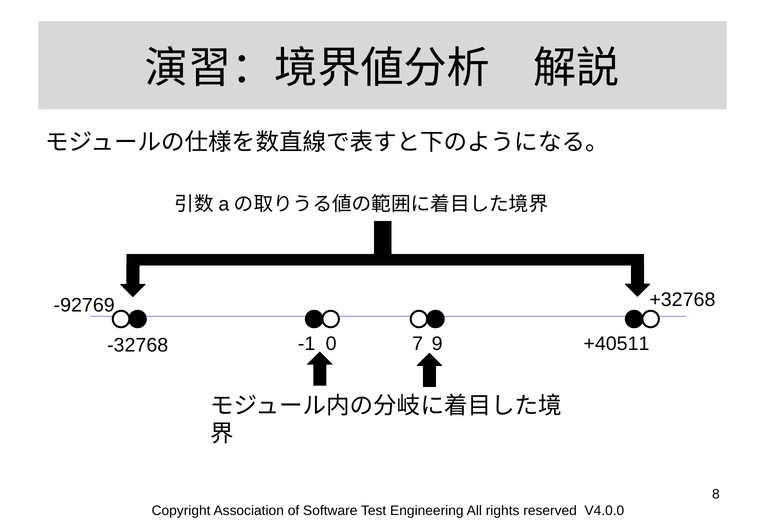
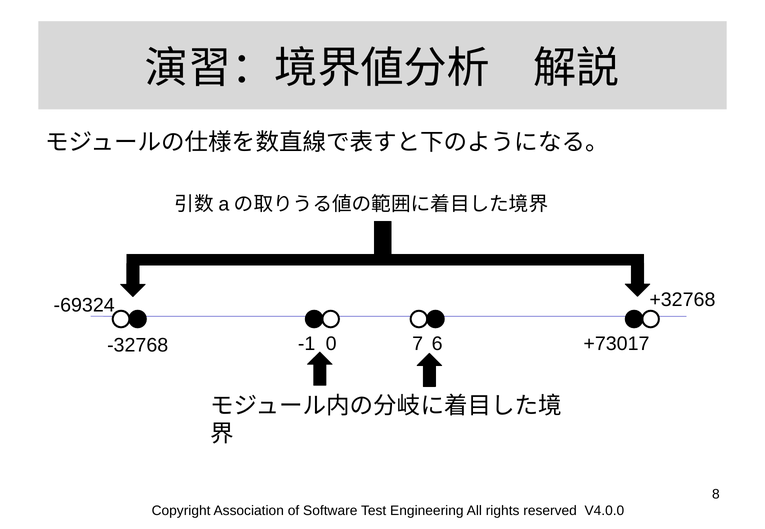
-92769: -92769 -> -69324 (84, 306)
9: 9 -> 6 (437, 344)
+40511: +40511 -> +73017 (616, 344)
